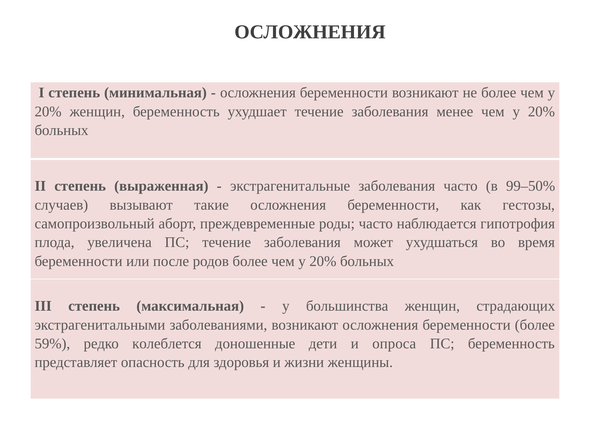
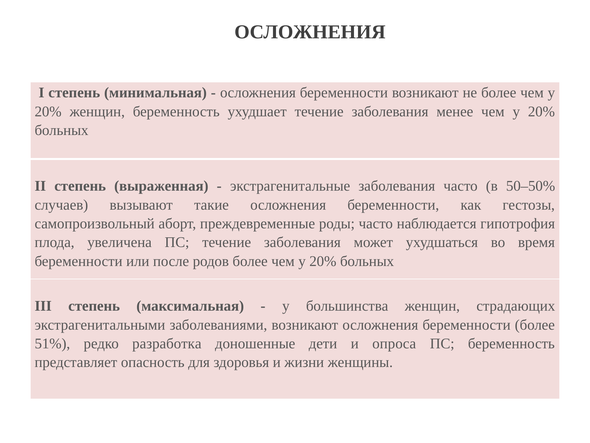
99–50%: 99–50% -> 50–50% (531, 186)
59%: 59% -> 51% (52, 343)
колеблется: колеблется -> разработка (167, 343)
